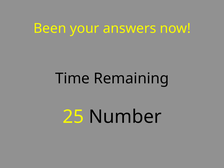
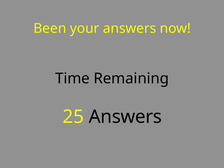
25 Number: Number -> Answers (125, 117)
